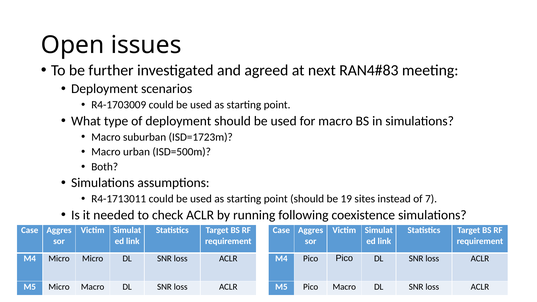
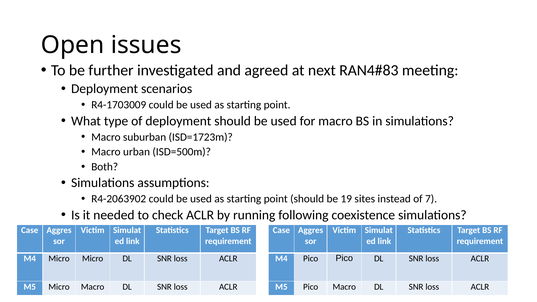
R4-1713011: R4-1713011 -> R4-2063902 (119, 199)
